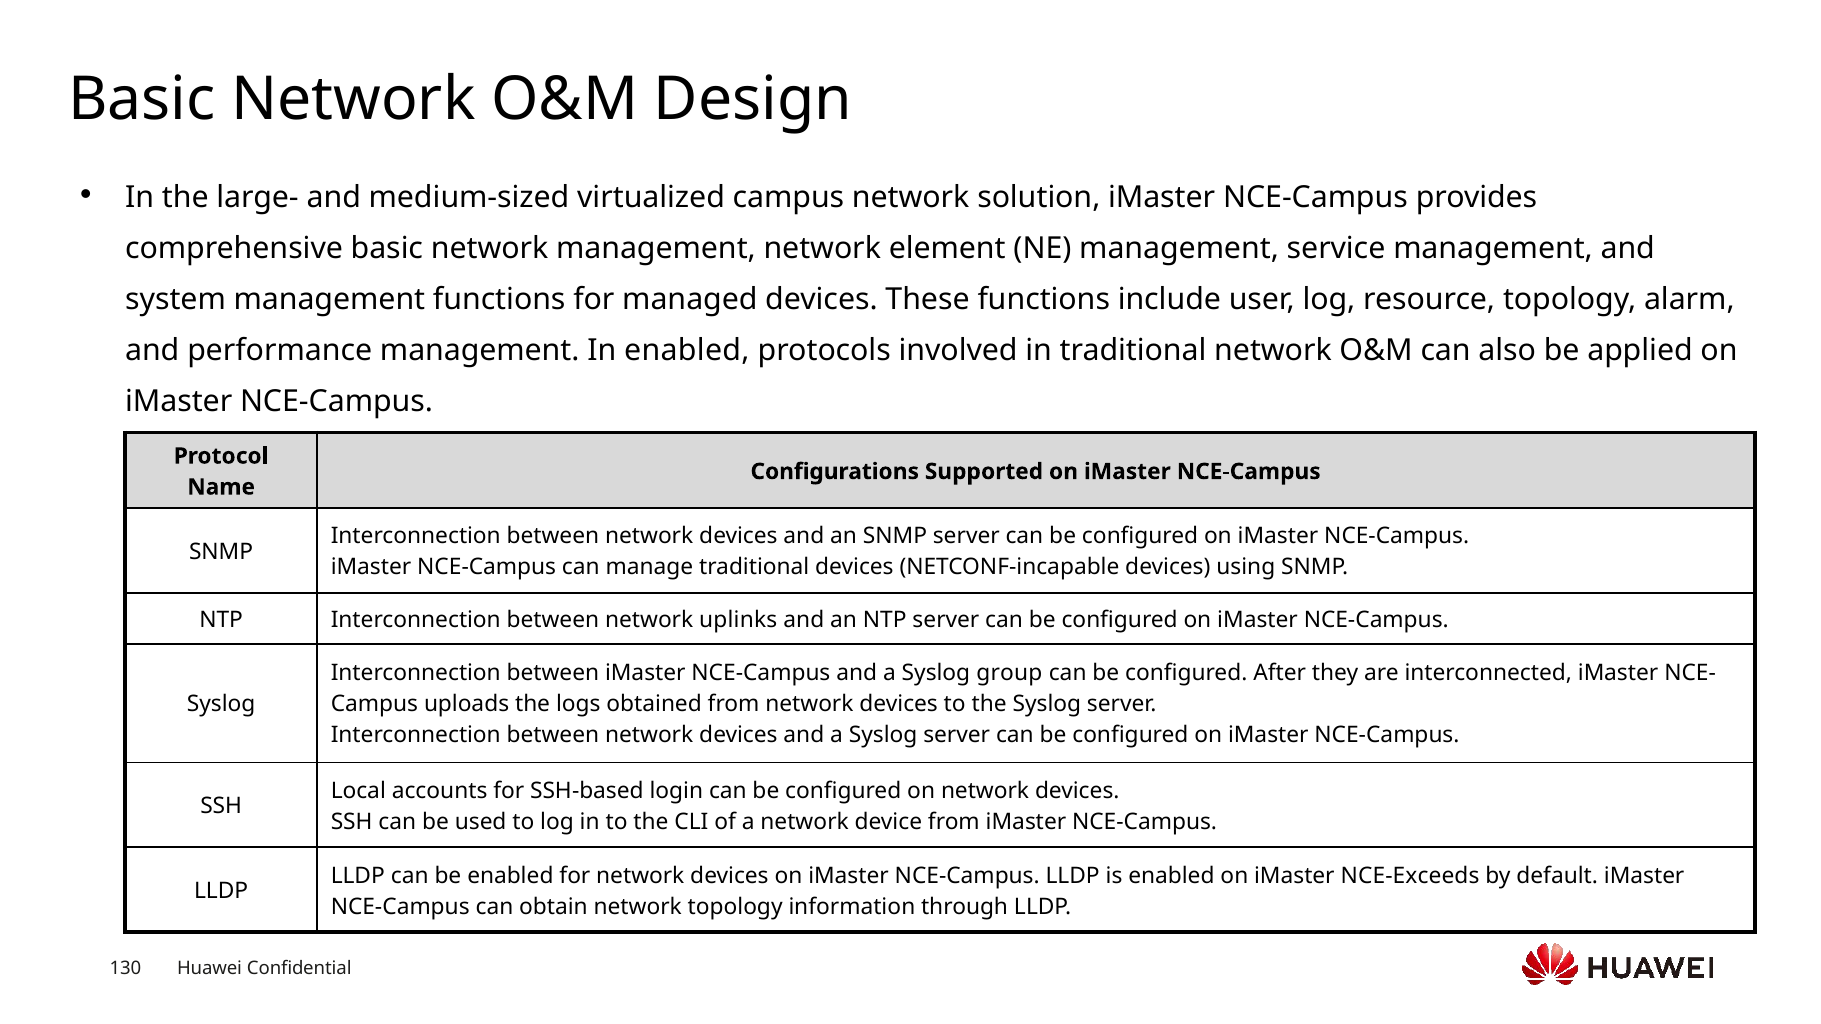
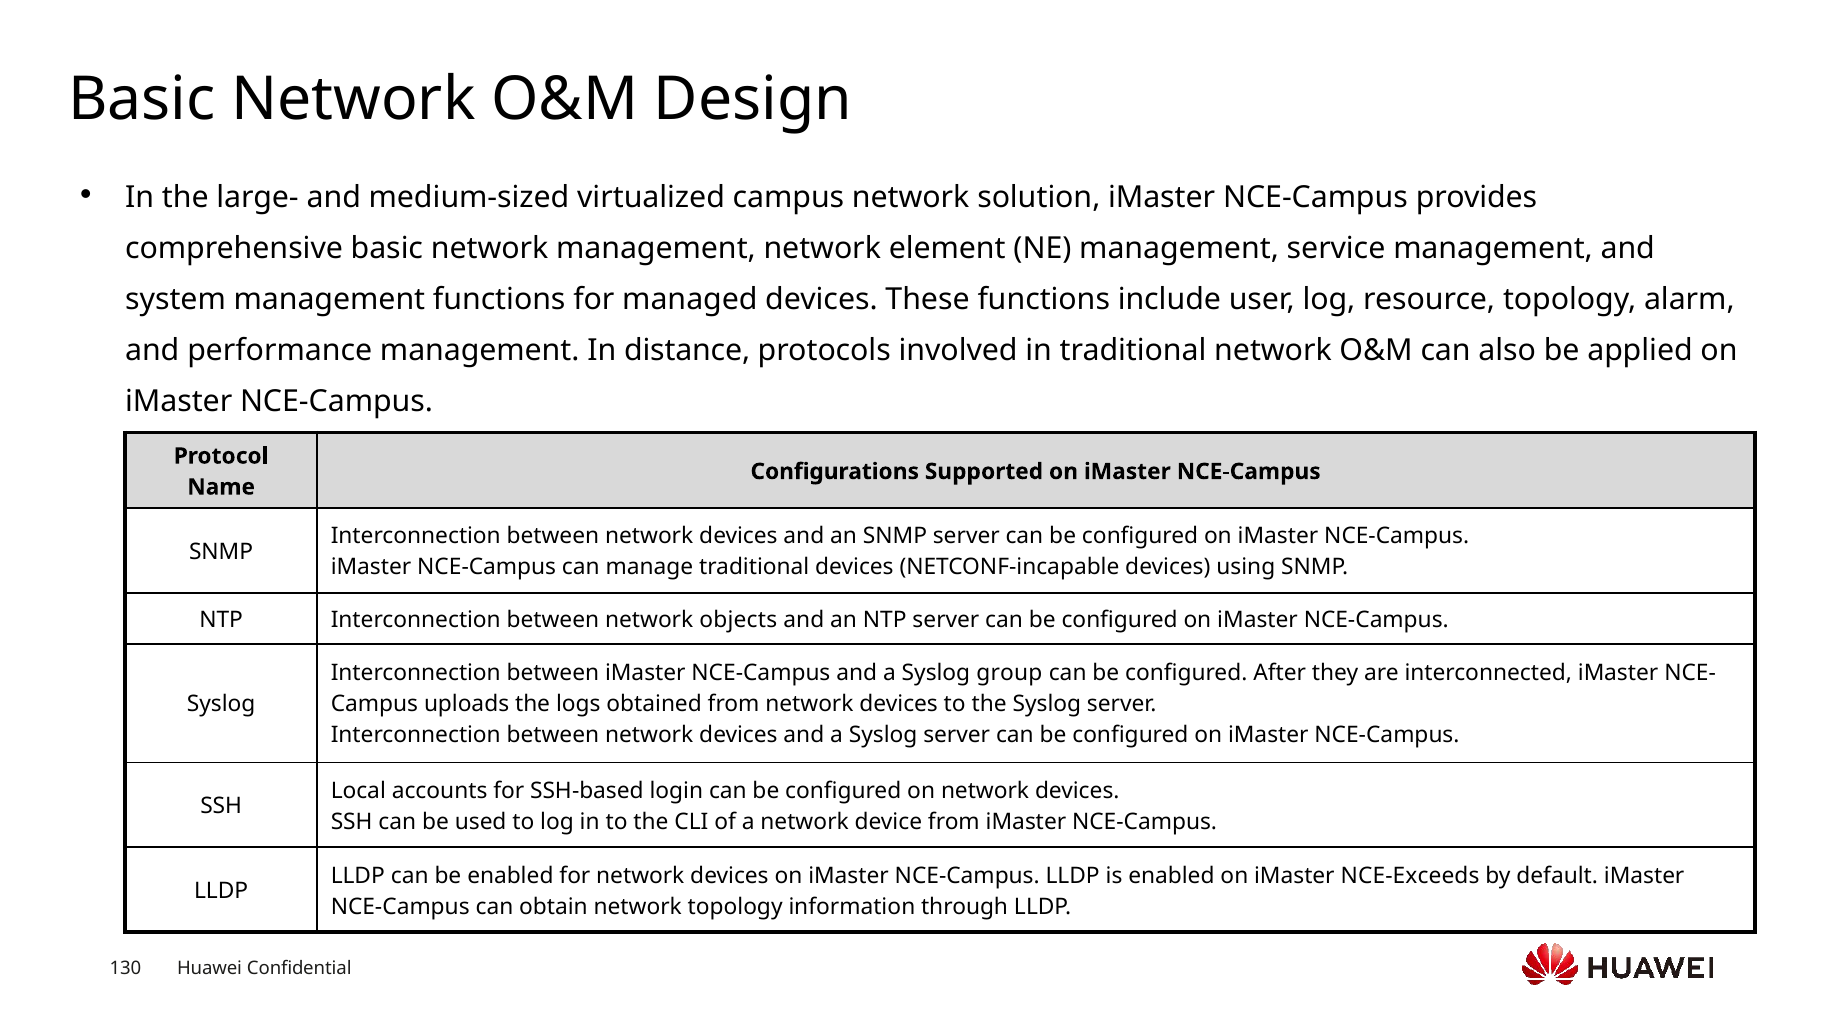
In enabled: enabled -> distance (687, 351)
uplinks: uplinks -> objects (738, 620)
